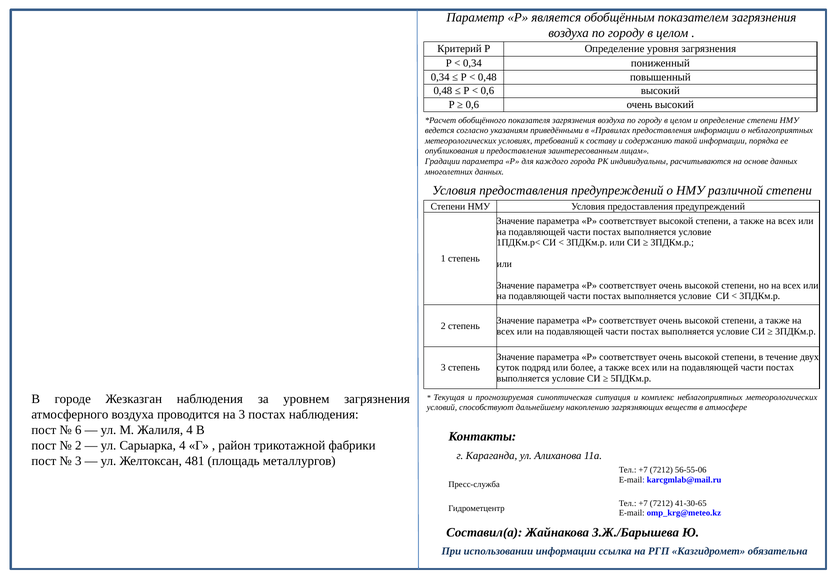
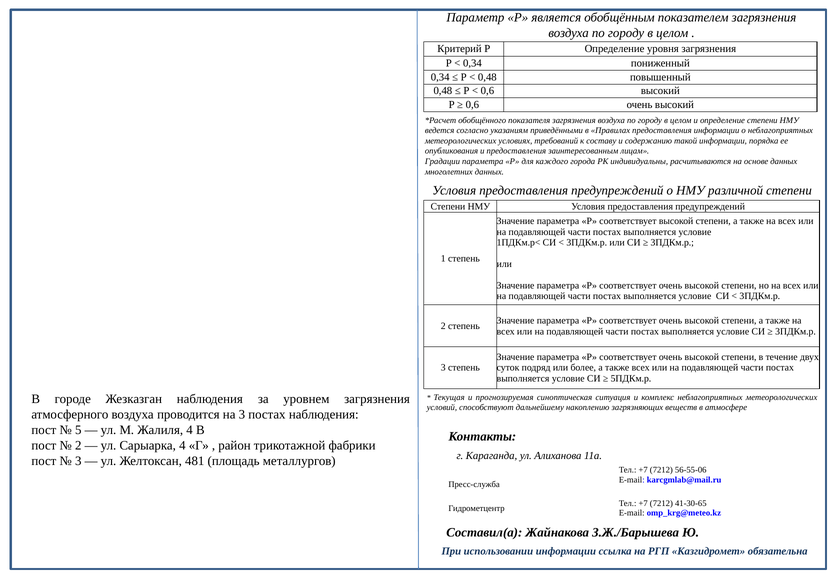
6: 6 -> 5 (78, 430)
